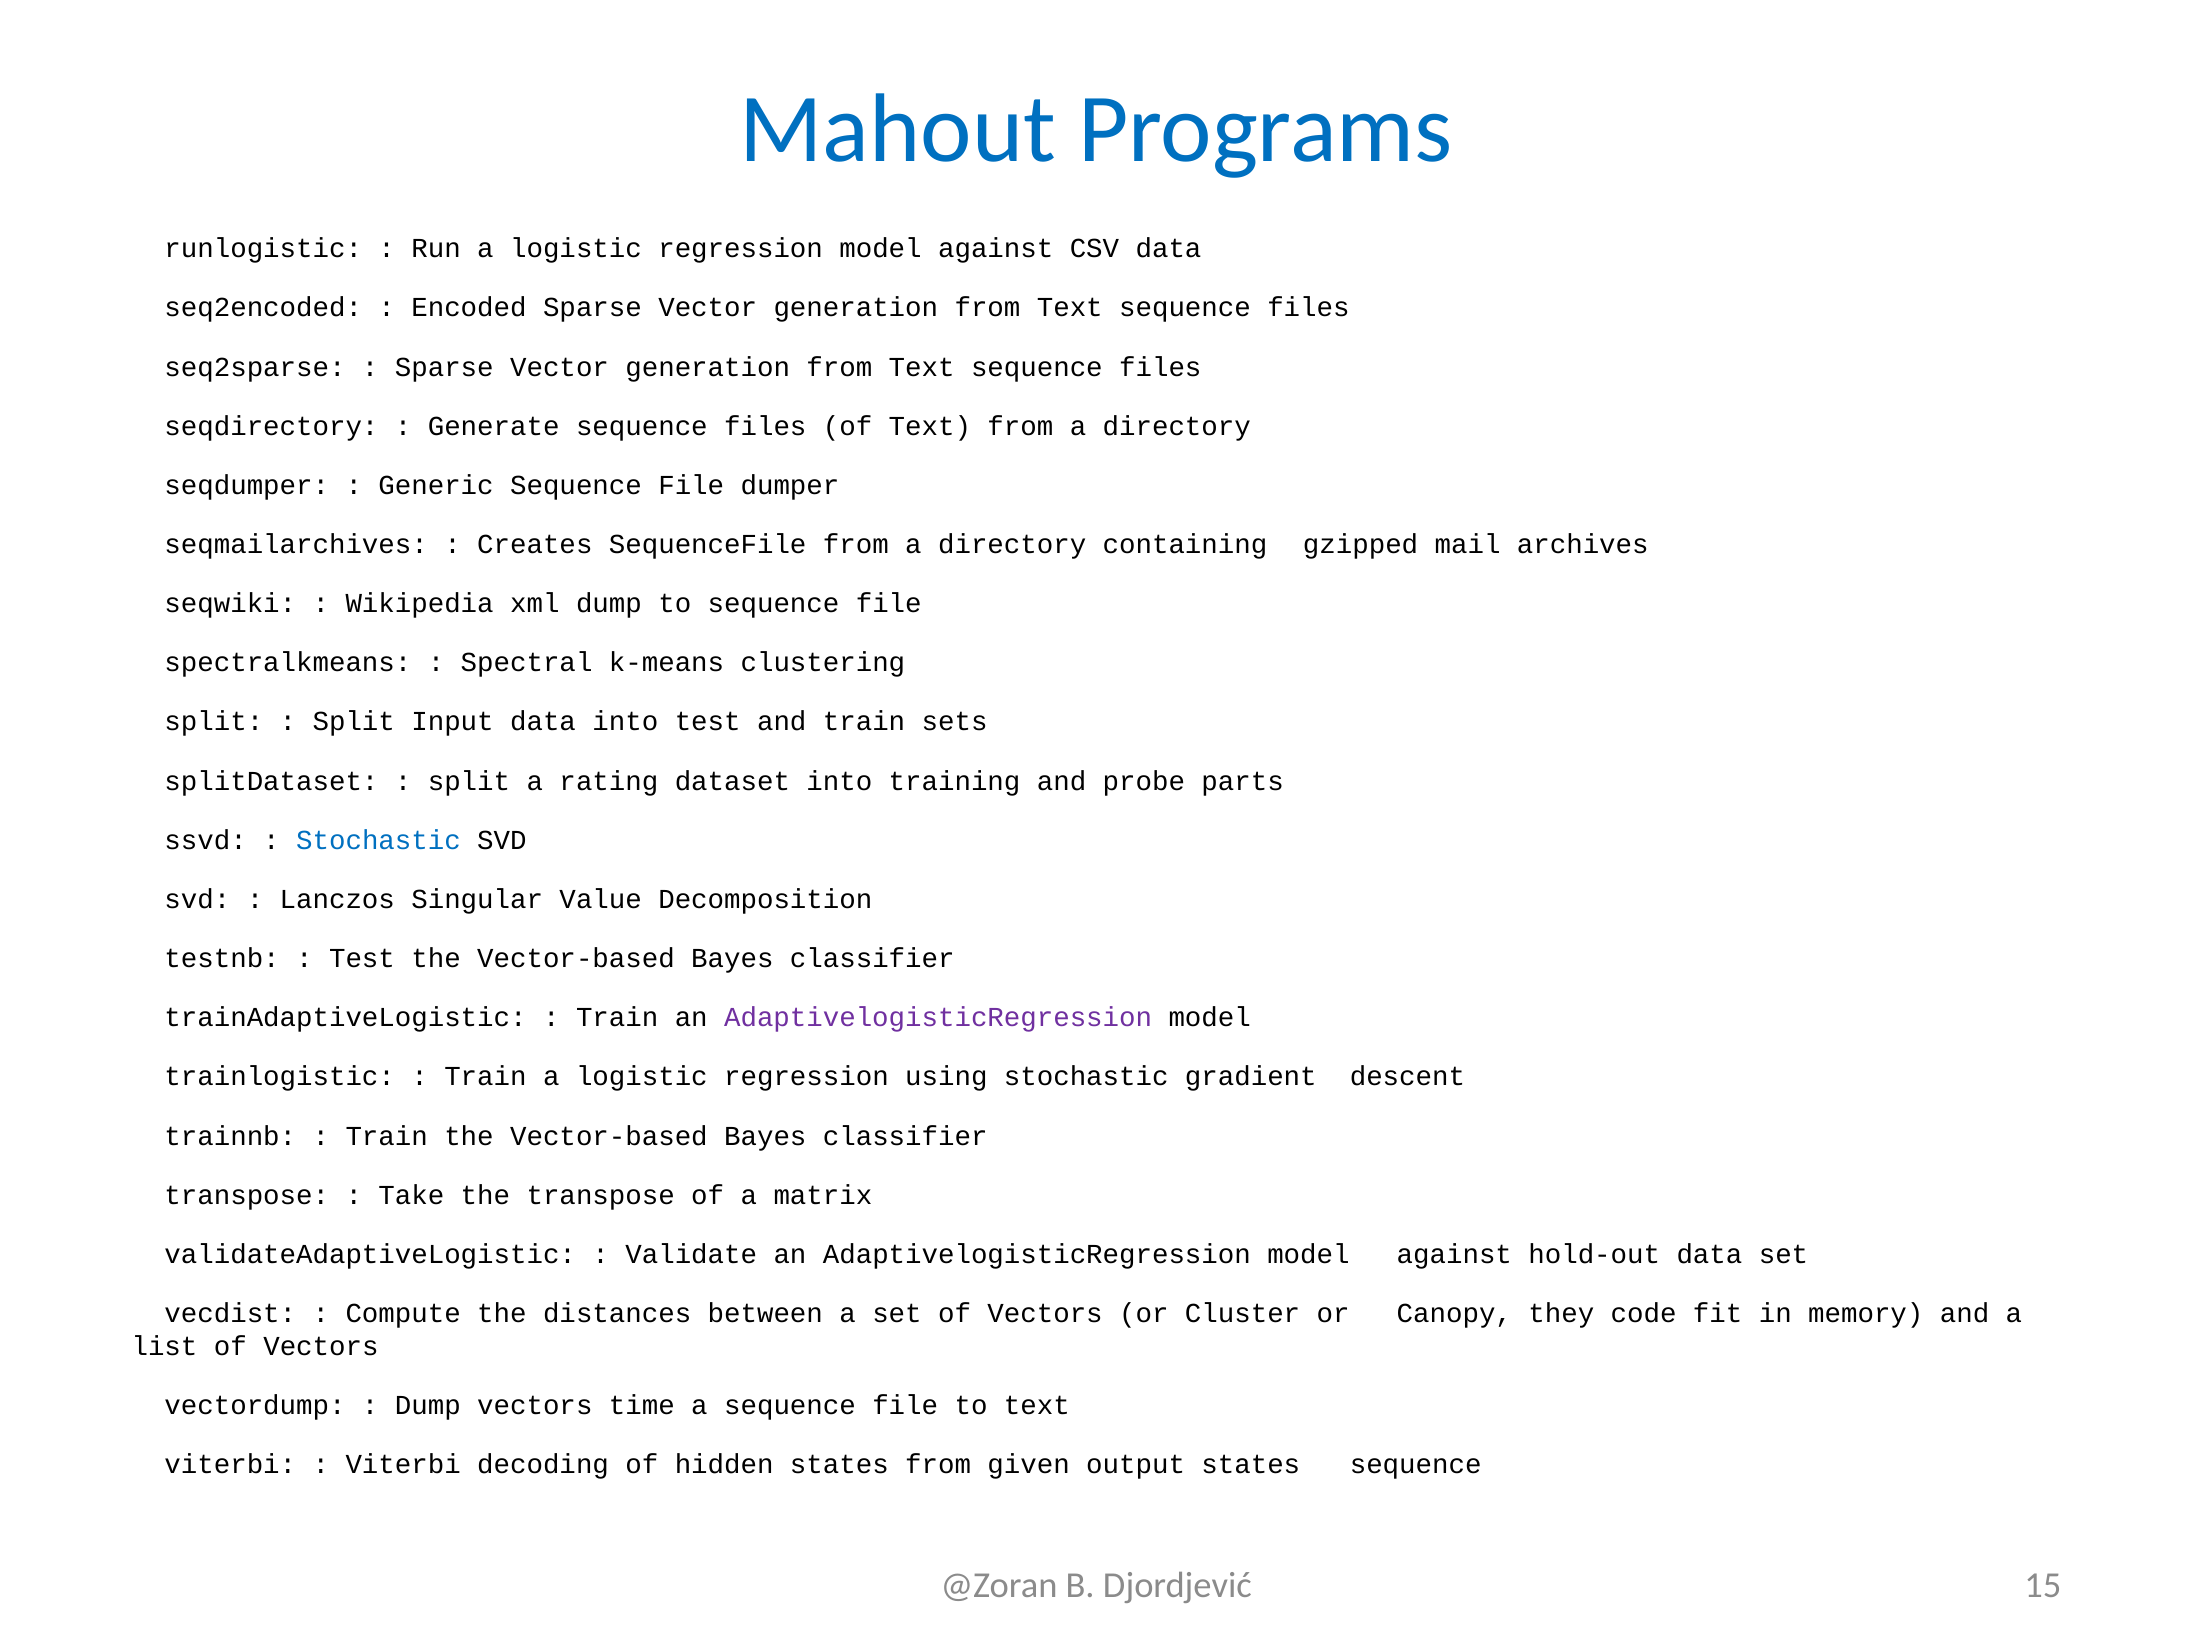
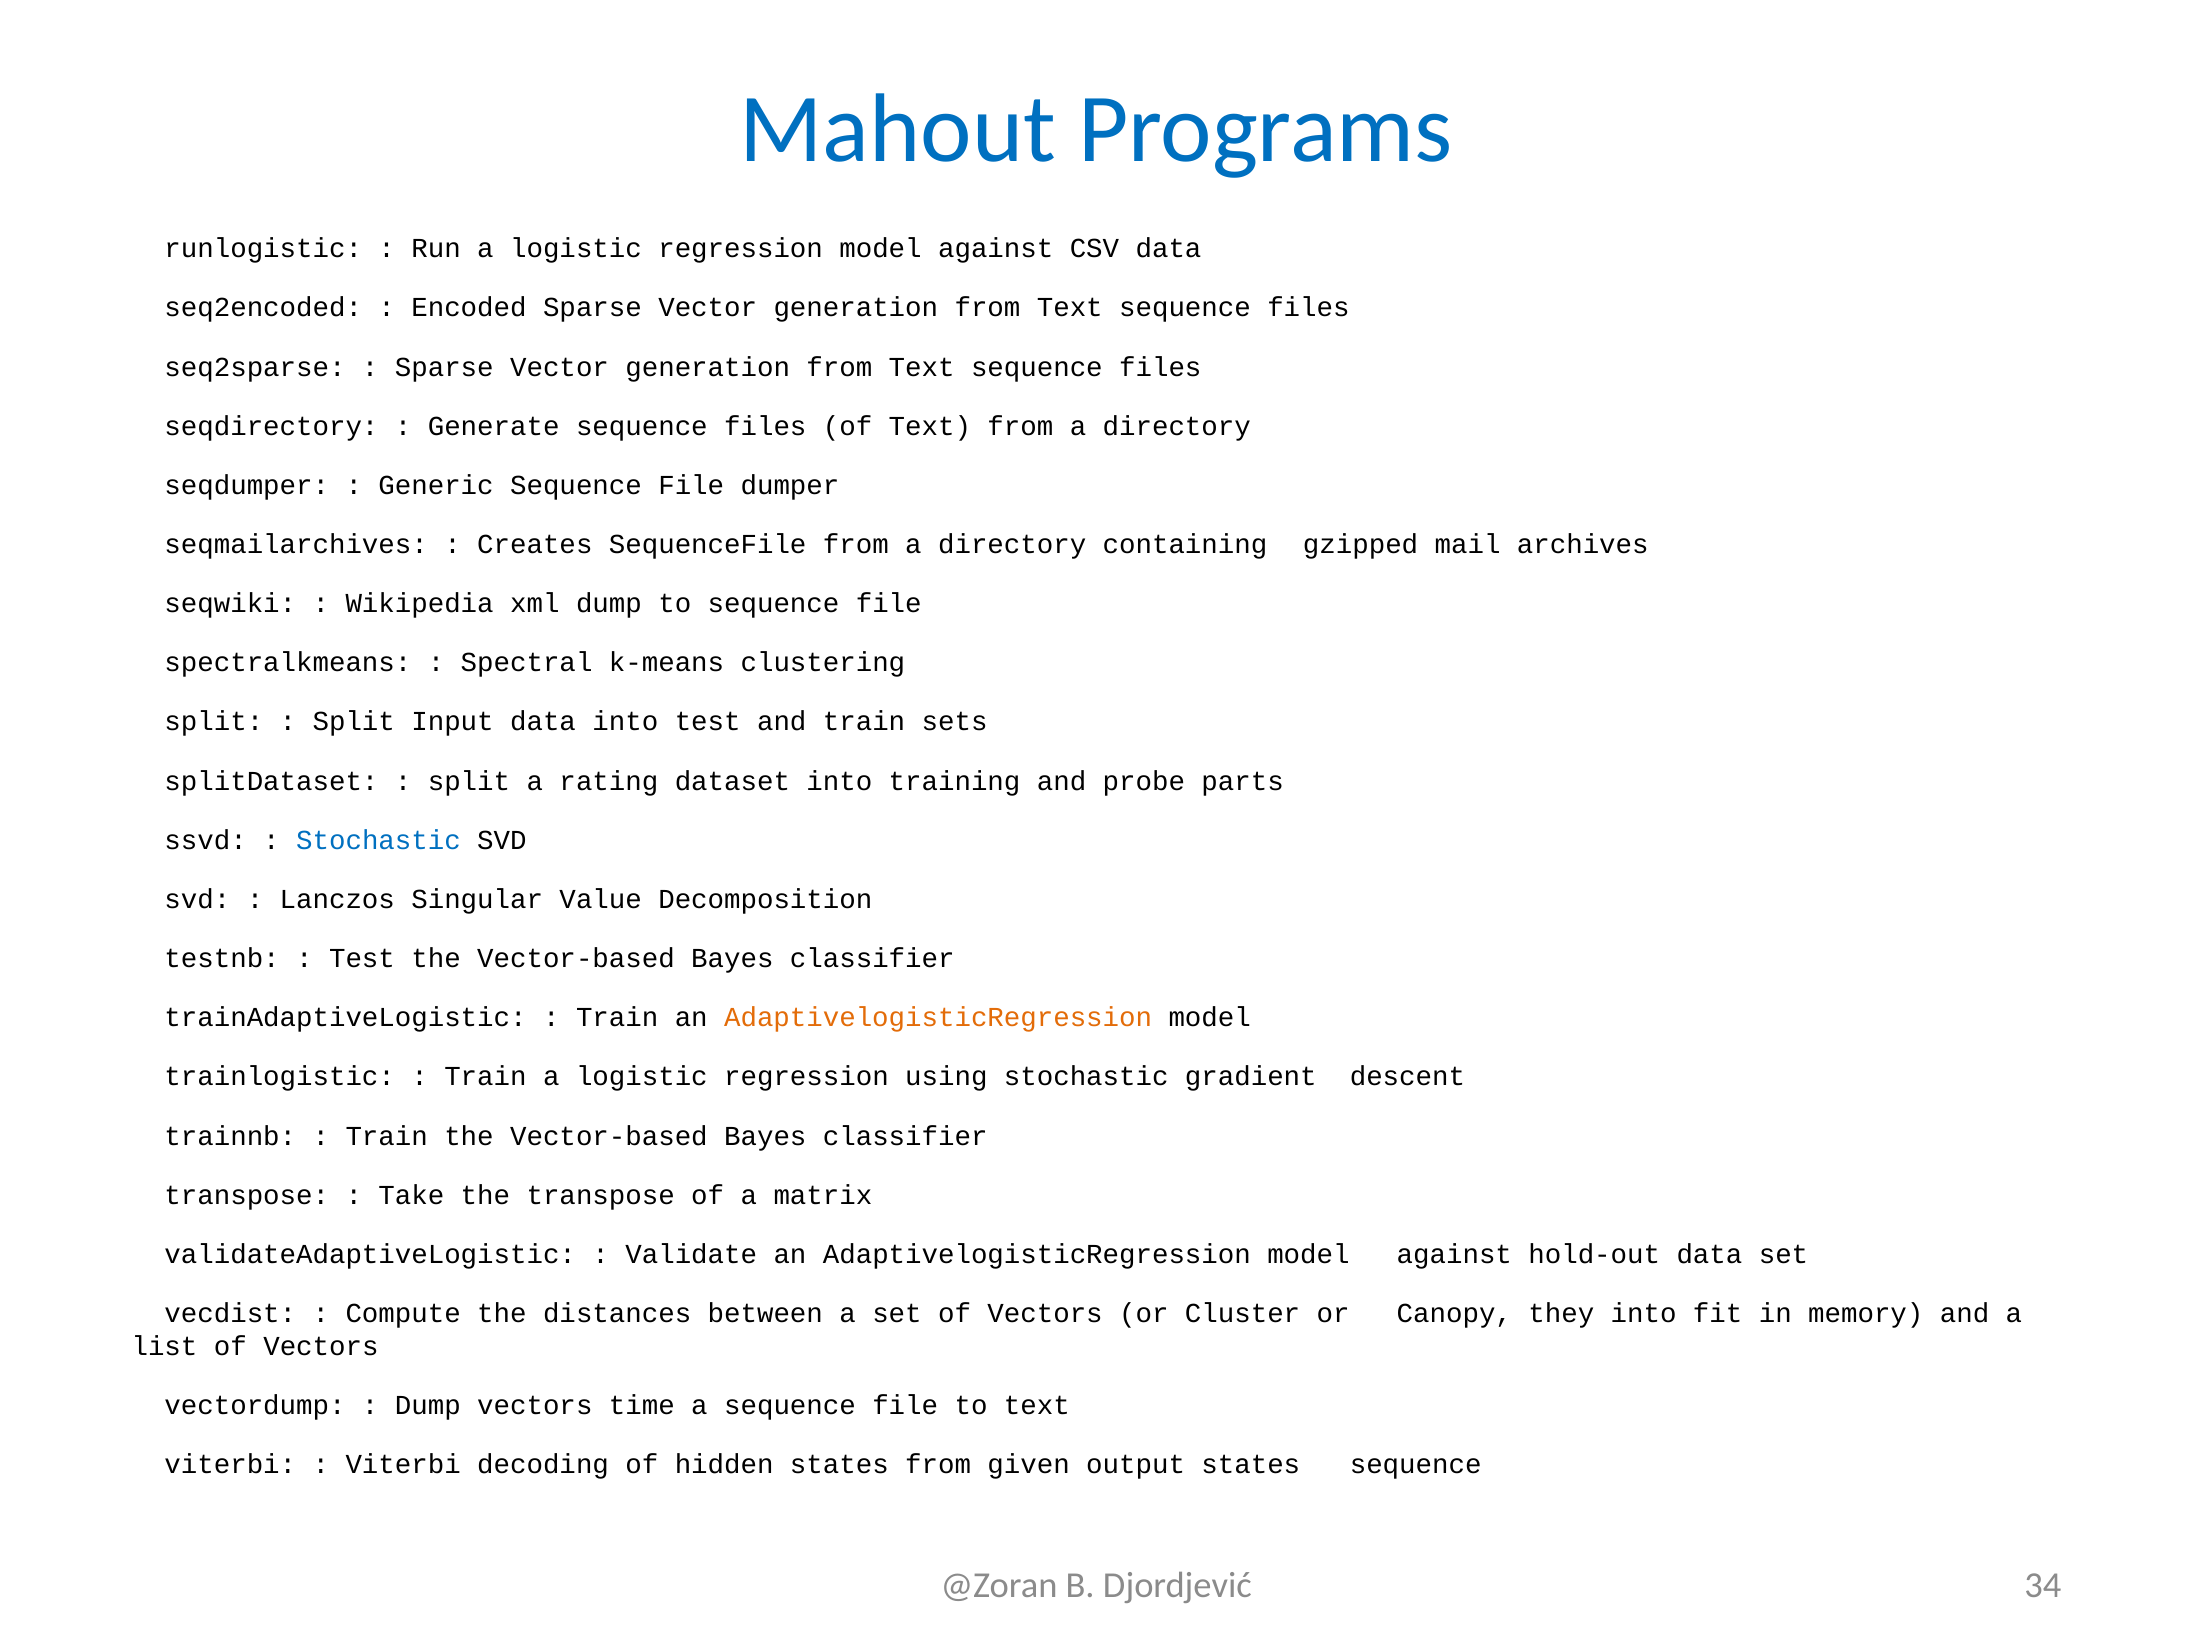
AdaptivelogisticRegression colour: purple -> orange (938, 1018)
they code: code -> into (1644, 1313)
15: 15 -> 34 (2043, 1585)
